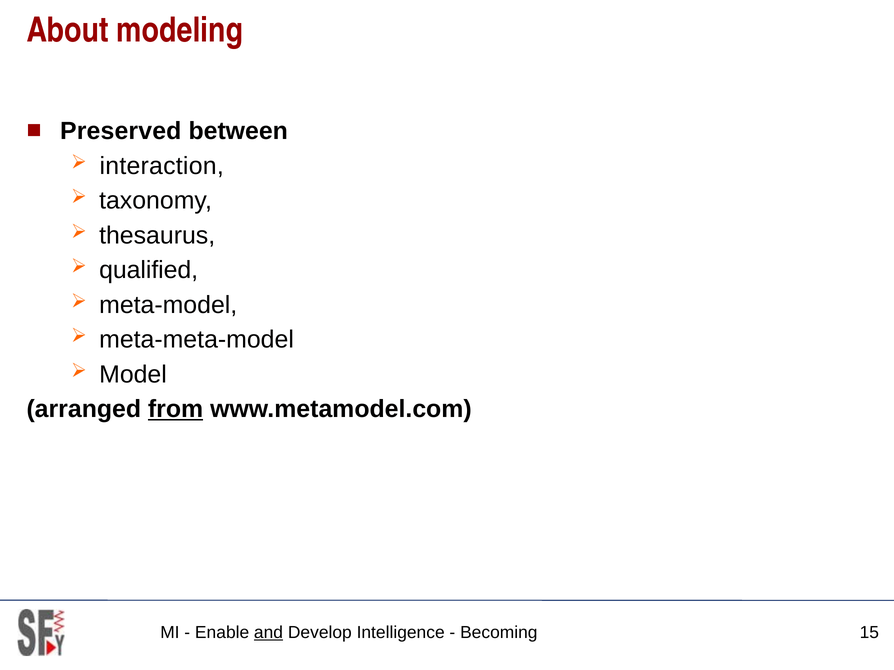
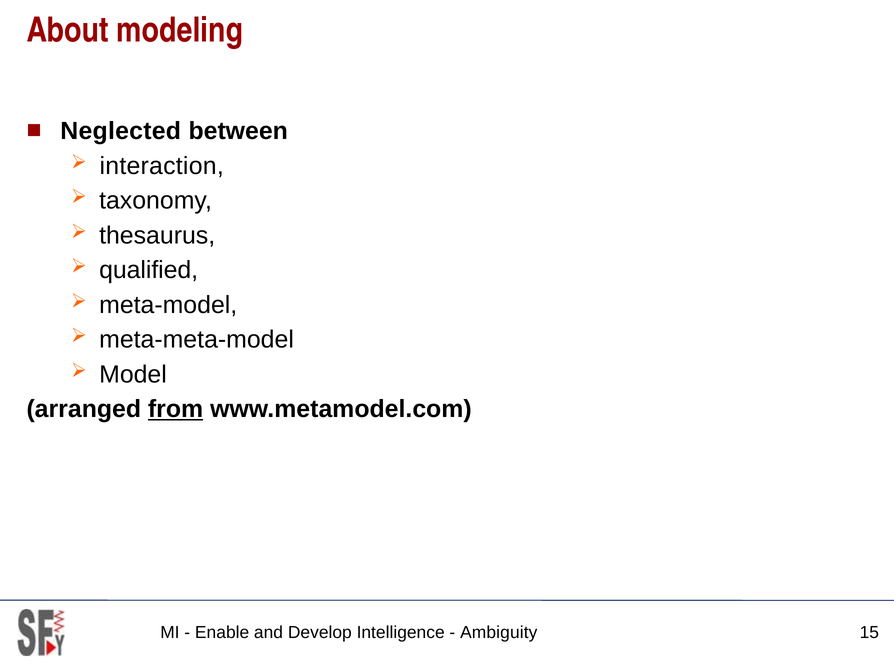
Preserved: Preserved -> Neglected (121, 131)
and underline: present -> none (268, 633)
Becoming: Becoming -> Ambiguity (499, 633)
